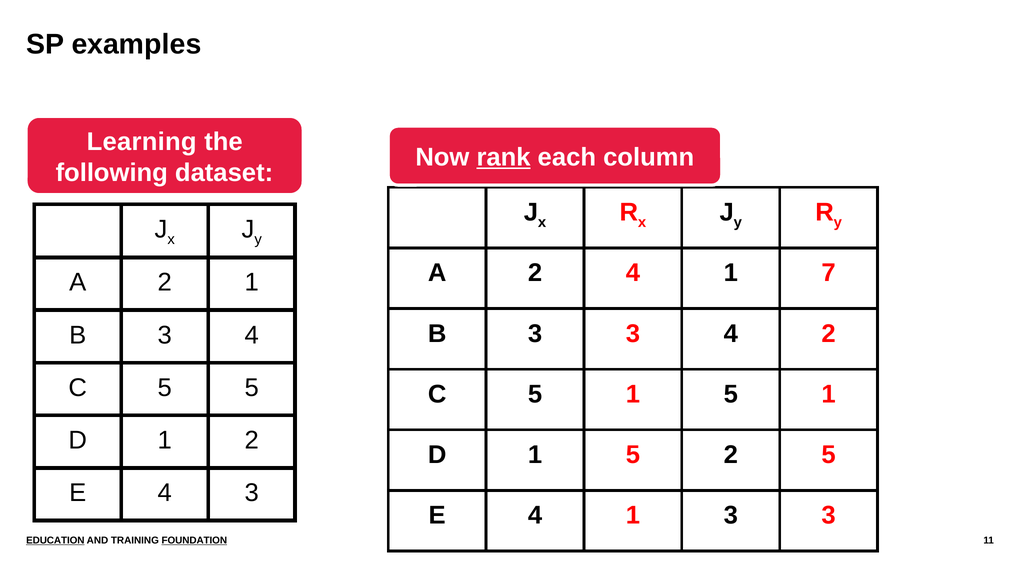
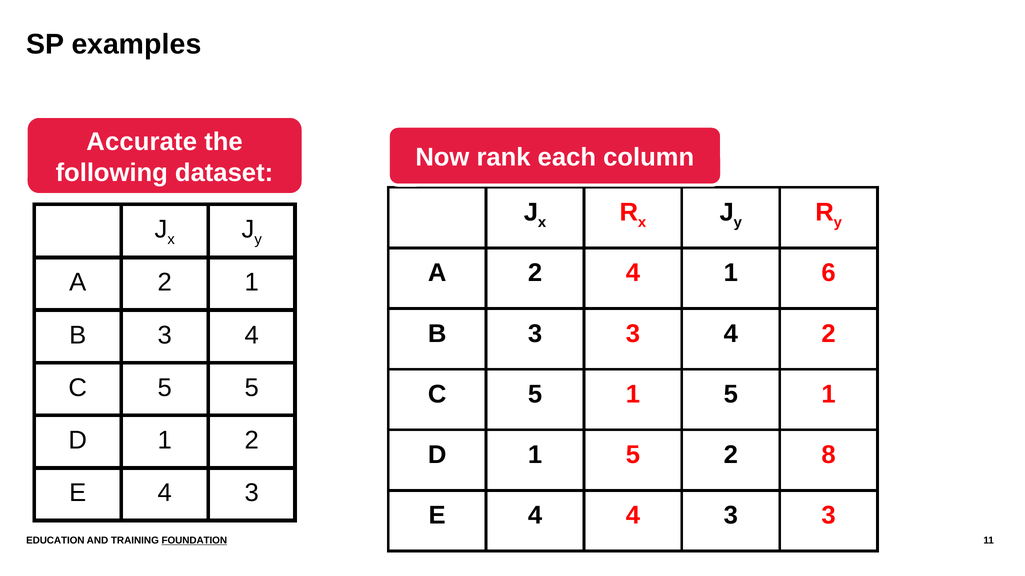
Learning: Learning -> Accurate (142, 142)
rank underline: present -> none (504, 158)
7: 7 -> 6 (829, 273)
2 5: 5 -> 8 (829, 455)
E 4 1: 1 -> 4 (633, 516)
EDUCATION underline: present -> none (55, 541)
